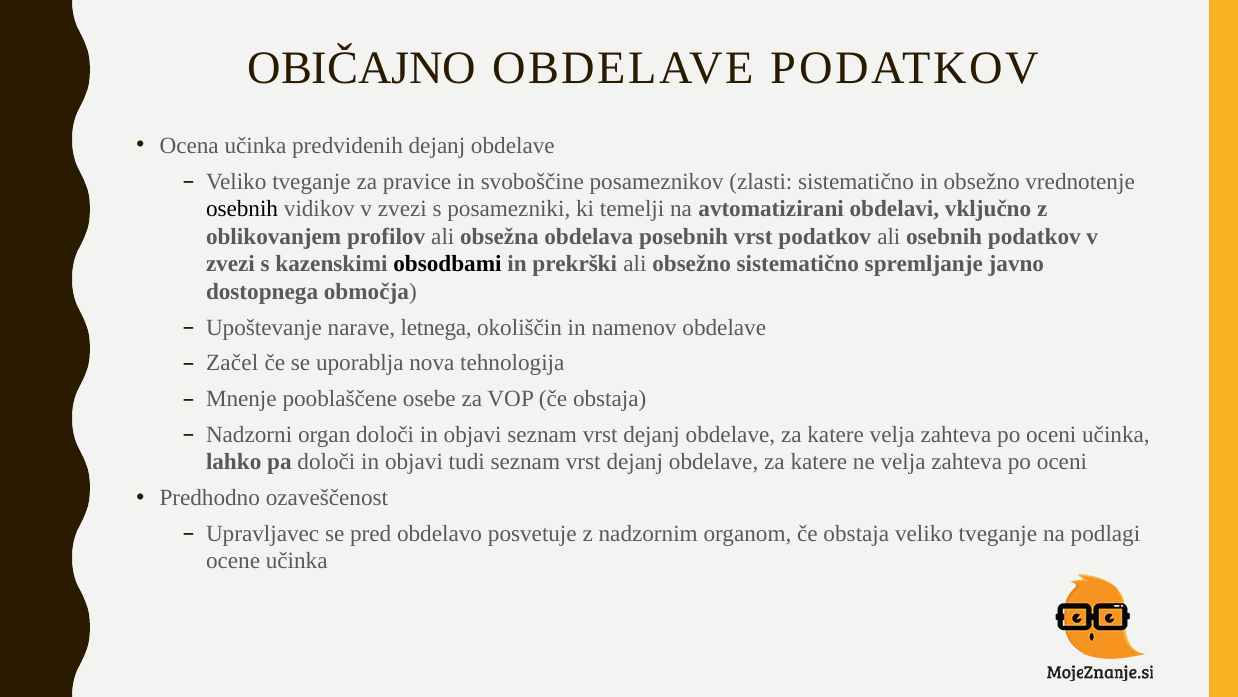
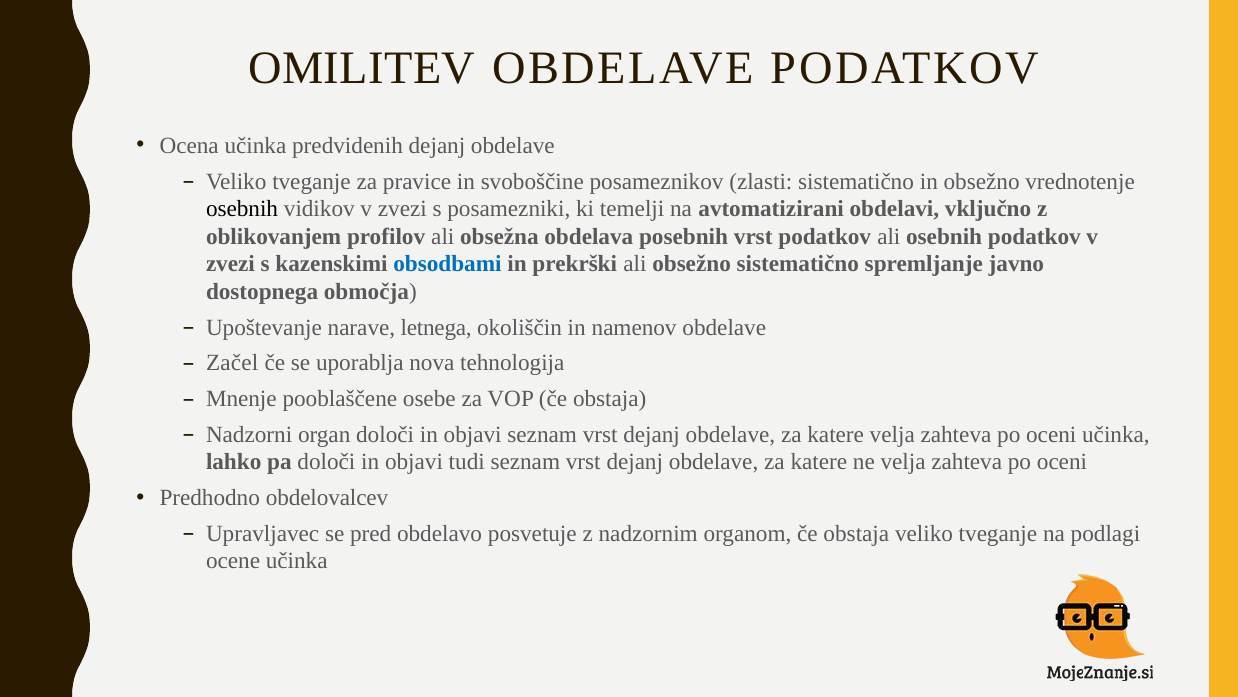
OBIČAJNO: OBIČAJNO -> OMILITEV (362, 68)
obsodbami colour: black -> blue (447, 264)
ozaveščenost: ozaveščenost -> obdelovalcev (327, 498)
